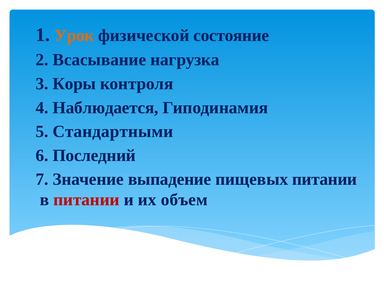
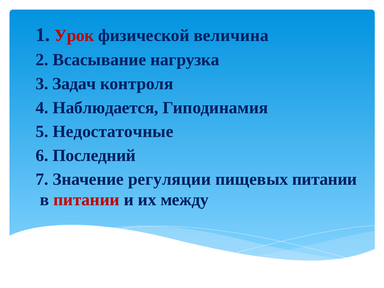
Урок colour: orange -> red (74, 36)
состояние: состояние -> величина (231, 36)
Коры: Коры -> Задач (74, 84)
Стандартными: Стандартными -> Недостаточные (113, 132)
выпадение: выпадение -> регуляции (169, 179)
объем: объем -> между (185, 200)
